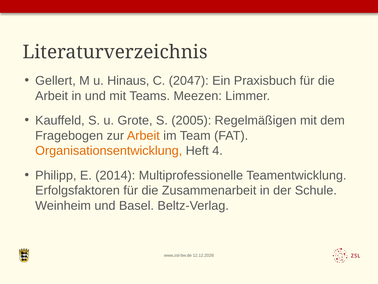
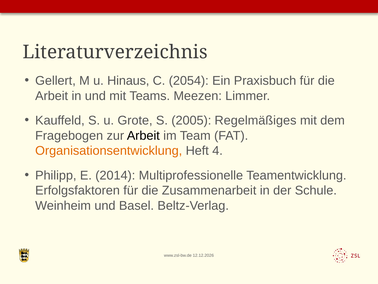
2047: 2047 -> 2054 (189, 81)
Regelmäßigen: Regelmäßigen -> Regelmäßiges (256, 120)
Arbeit colour: orange -> black (143, 135)
